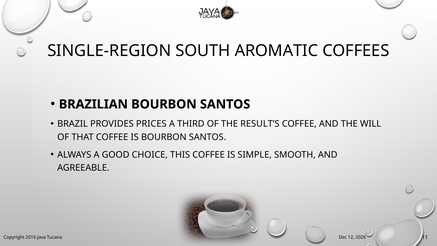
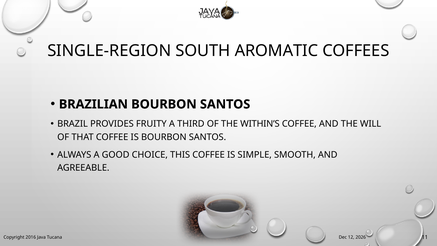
PRICES: PRICES -> FRUITY (151, 124)
RESULT’S: RESULT’S -> WITHIN’S (260, 124)
